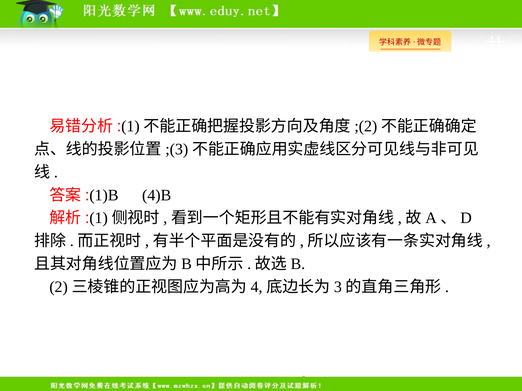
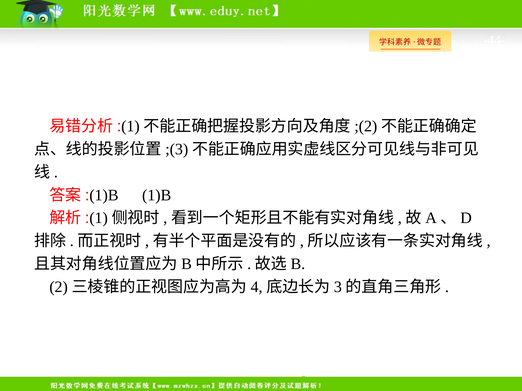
4)B: 4)B -> 1)B (157, 195)
